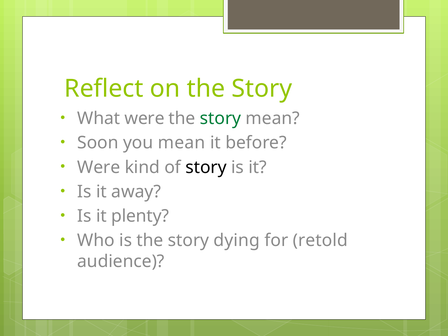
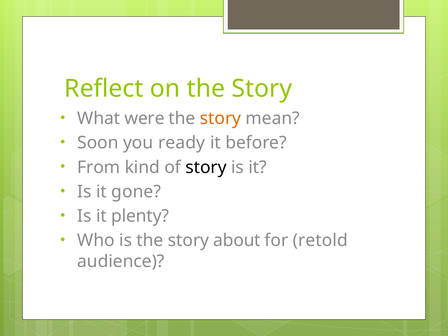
story colour: green -> orange (221, 118)
you mean: mean -> ready (182, 143)
Were: Were -> From (99, 167)
away: away -> gone (136, 192)
dying: dying -> about (237, 241)
